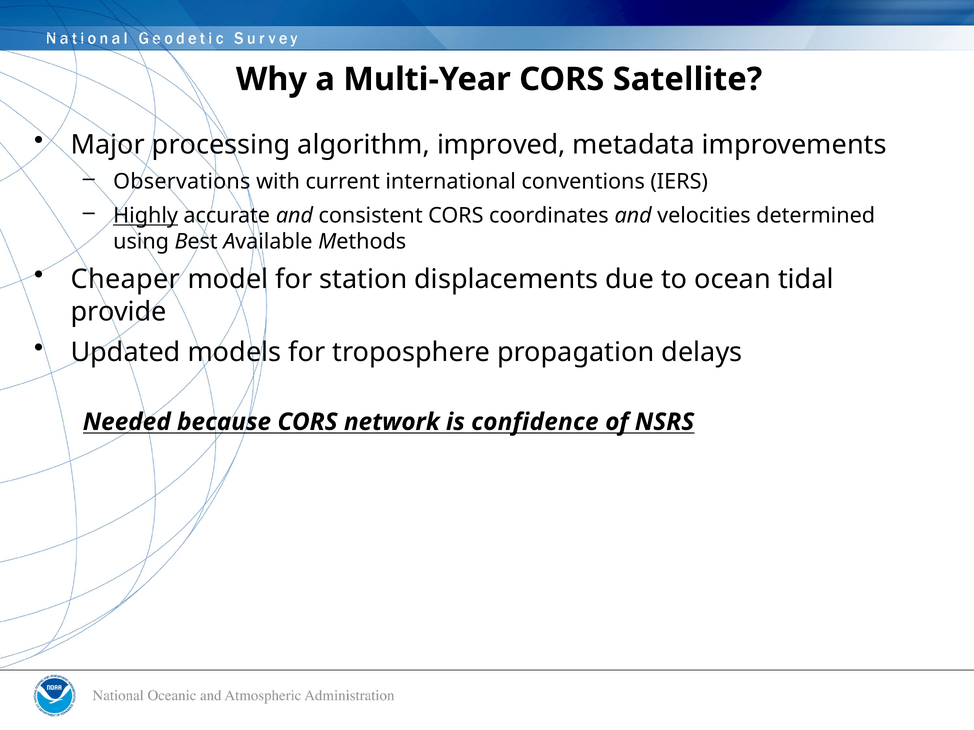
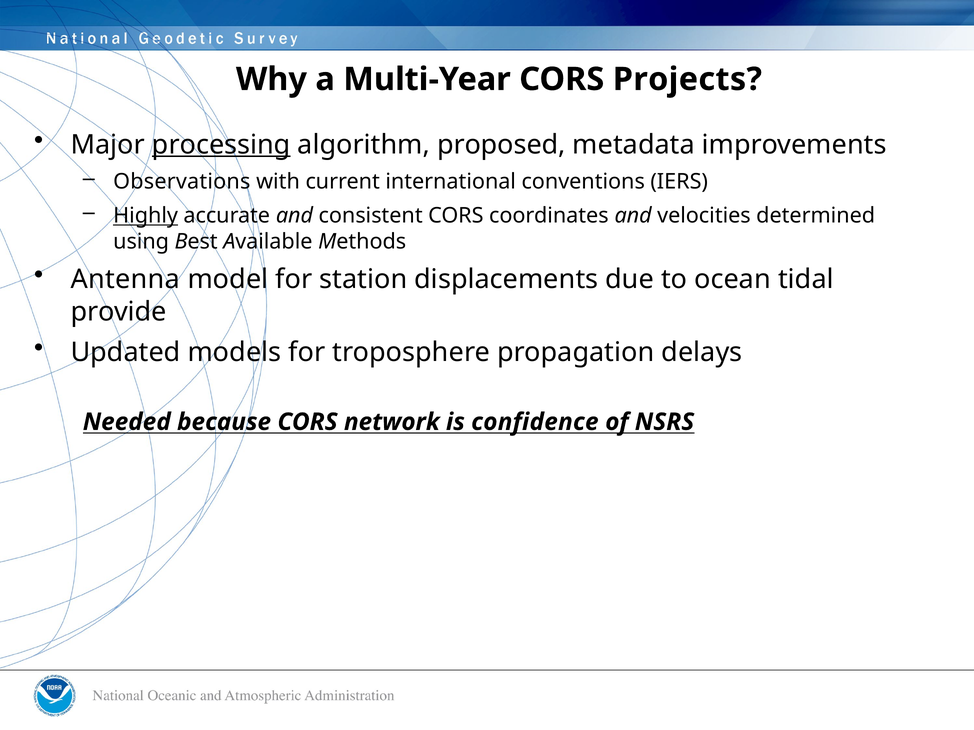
Satellite: Satellite -> Projects (687, 79)
processing underline: none -> present (221, 145)
improved: improved -> proposed (501, 145)
Cheaper: Cheaper -> Antenna (125, 280)
